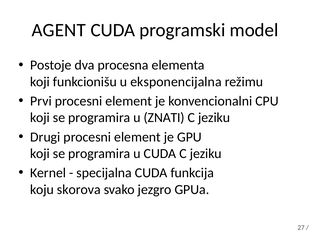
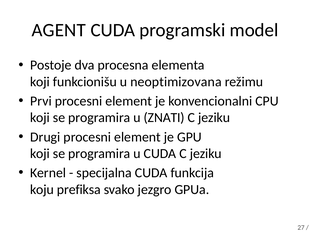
eksponencijalna: eksponencijalna -> neoptimizovana (176, 82)
skorova: skorova -> prefiksa (79, 189)
